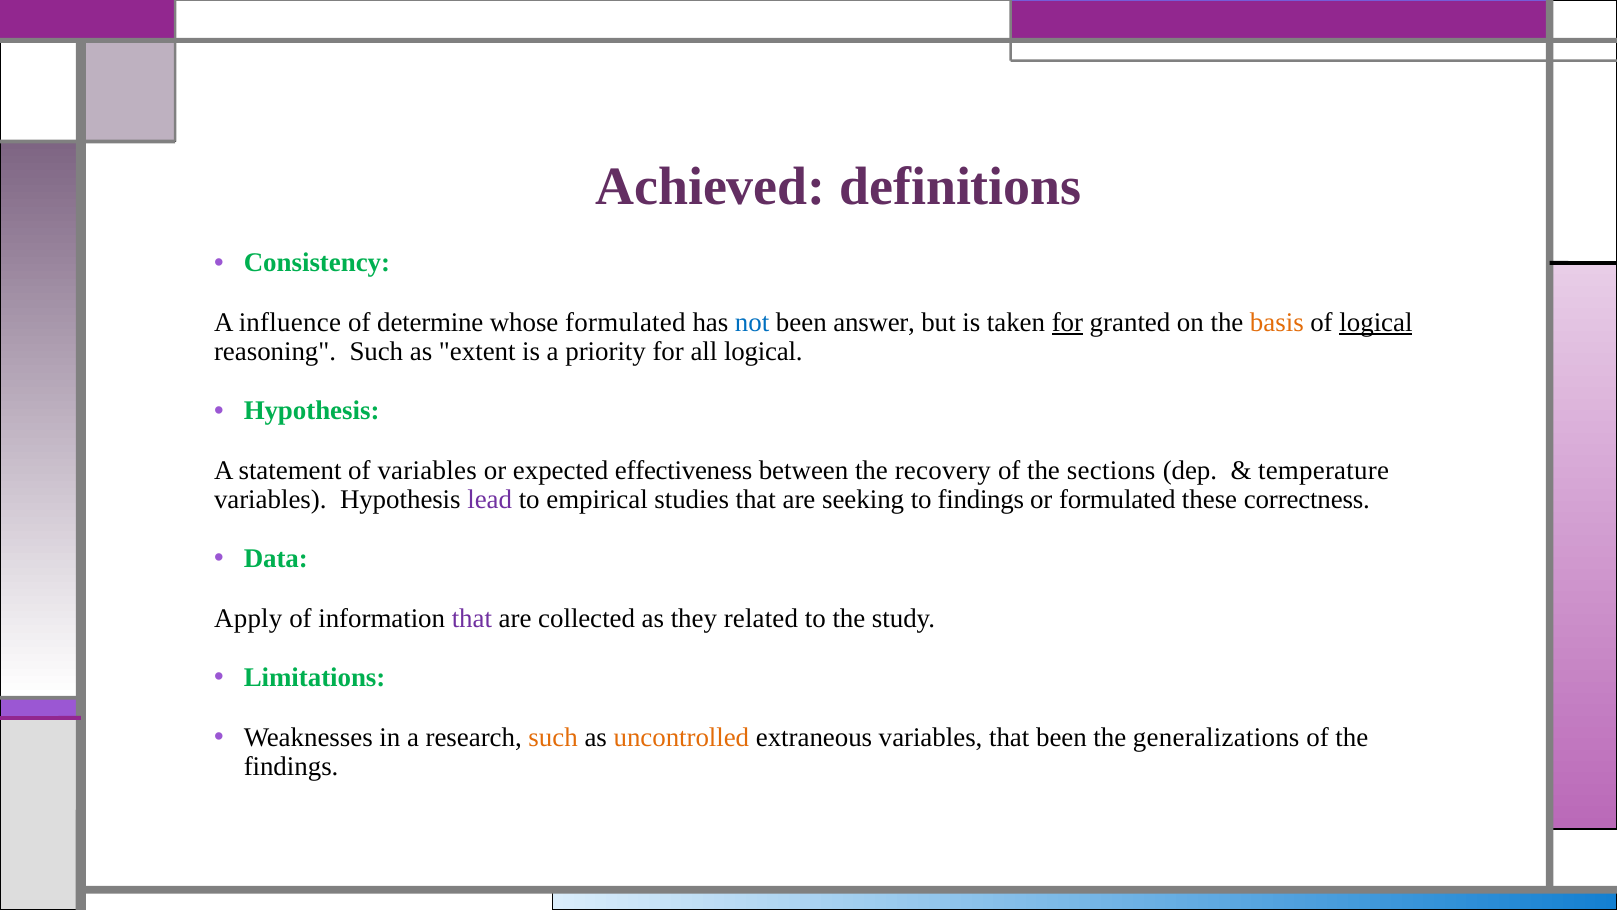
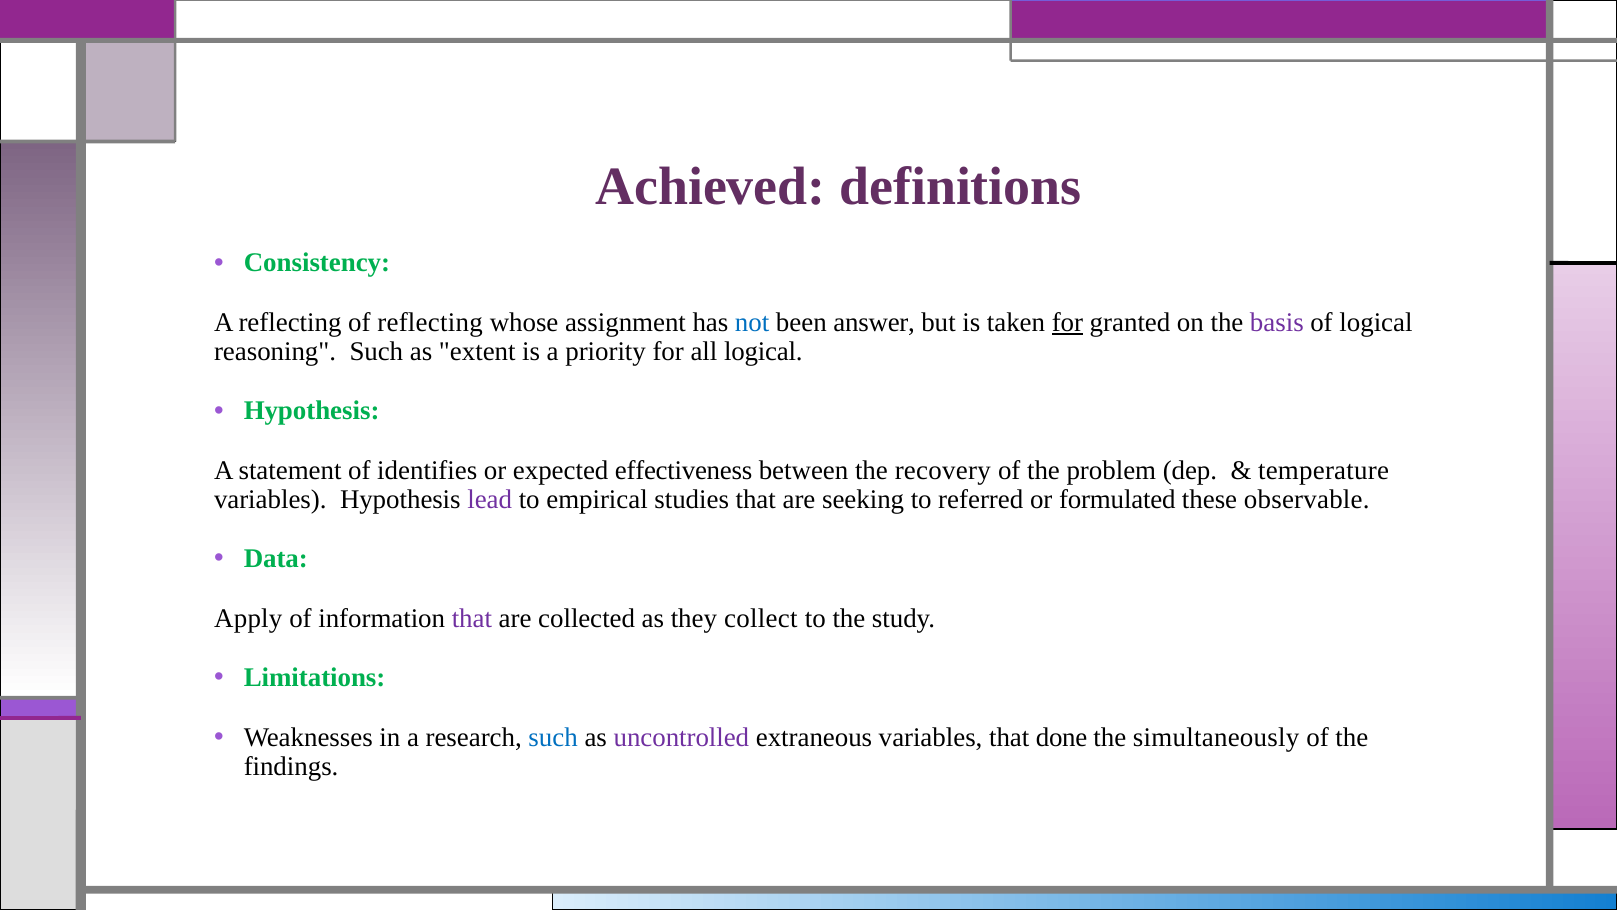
A influence: influence -> reflecting (290, 322)
of determine: determine -> reflecting (430, 322)
whose formulated: formulated -> assignment (626, 322)
basis colour: orange -> purple (1277, 322)
logical underline: present -> none (1376, 322)
of variables: variables -> identifies (427, 470)
sections: sections -> problem (1111, 470)
to findings: findings -> referred (981, 499)
correctness: correctness -> observable (1307, 499)
related: related -> collect (761, 618)
such colour: orange -> blue (553, 737)
uncontrolled colour: orange -> purple (681, 737)
that been: been -> done (1062, 737)
generalizations: generalizations -> simultaneously (1216, 737)
